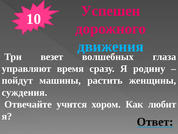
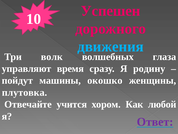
везет: везет -> волк (52, 57)
растить: растить -> окошко (105, 80)
суждения: суждения -> плутовка (25, 92)
любит: любит -> любой (162, 104)
Ответ colour: black -> purple (155, 121)
